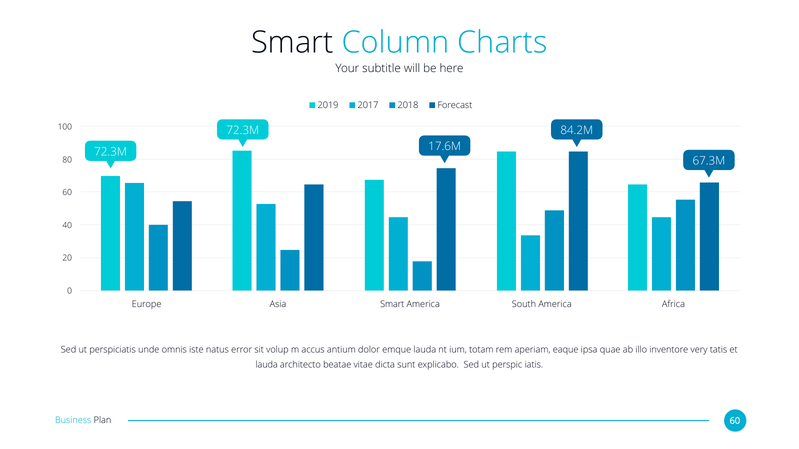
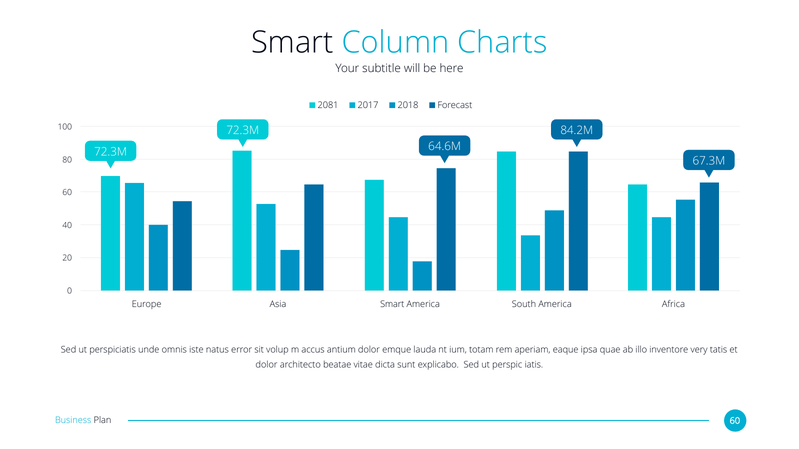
2019: 2019 -> 2081 (328, 105)
17.6M: 17.6M -> 64.6M (445, 147)
lauda: lauda -> dolor (267, 365)
